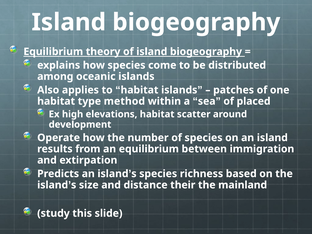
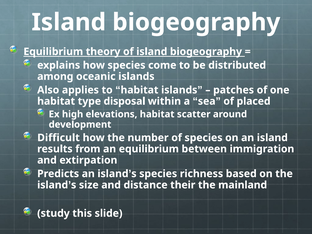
method: method -> disposal (124, 101)
Operate: Operate -> Difficult (59, 138)
